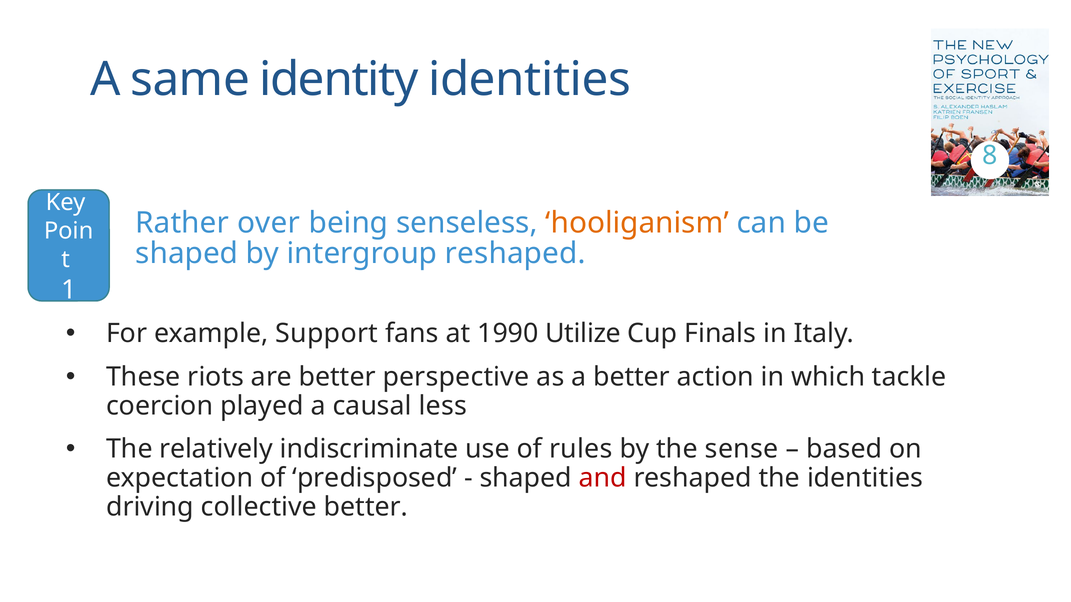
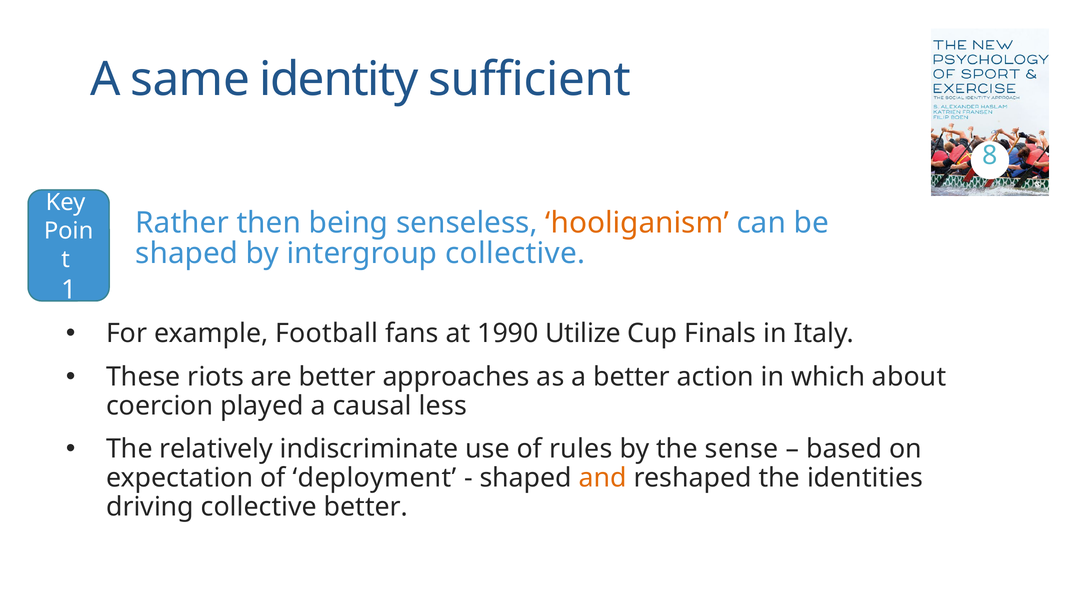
identity identities: identities -> sufficient (530, 80)
over: over -> then (269, 223)
intergroup reshaped: reshaped -> collective (515, 254)
Support: Support -> Football (327, 334)
perspective: perspective -> approaches (456, 377)
tackle: tackle -> about (909, 377)
predisposed: predisposed -> deployment (375, 478)
and colour: red -> orange (603, 478)
